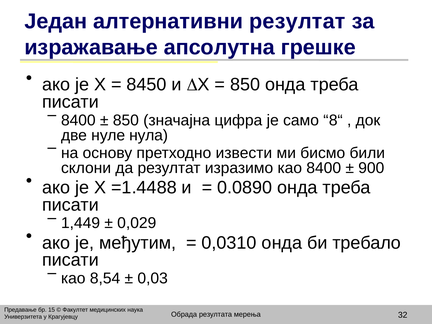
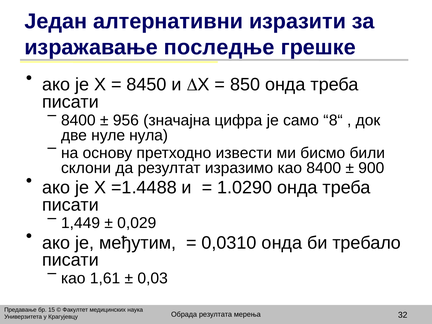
алтернативни резултат: резултат -> изразити (297, 21)
апсолутна: апсолутна -> последње (219, 47)
850: 850 -> 956 (126, 120)
0.0890: 0.0890 -> 1.0290 (245, 187)
8,54: 8,54 -> 1,61 (105, 278)
